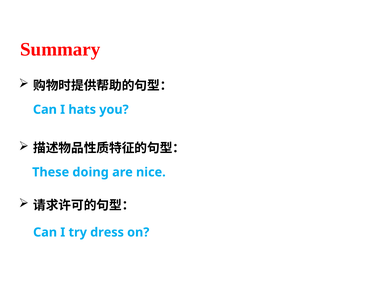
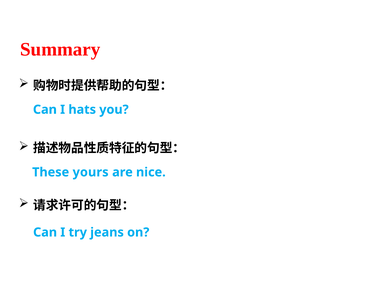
doing: doing -> yours (91, 172)
dress: dress -> jeans (107, 232)
